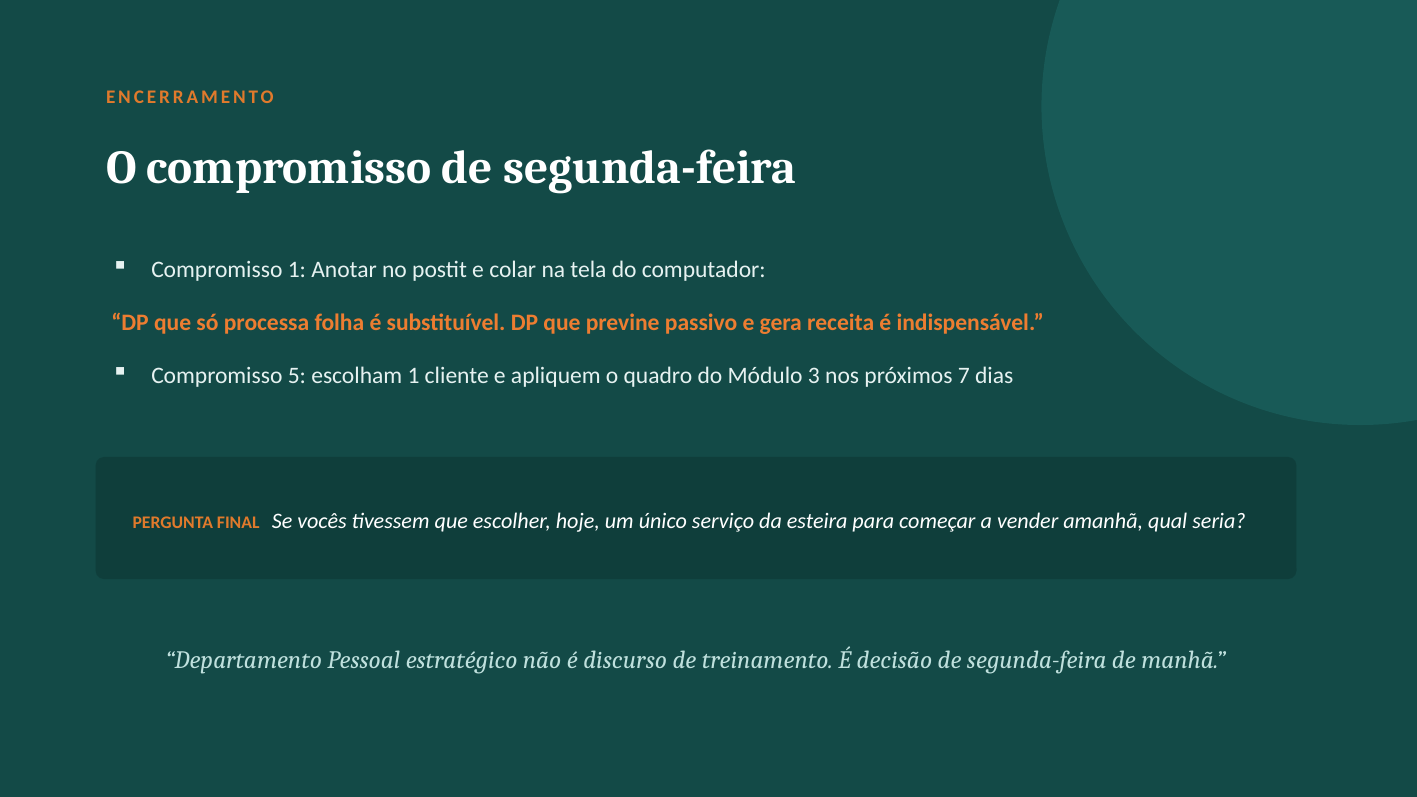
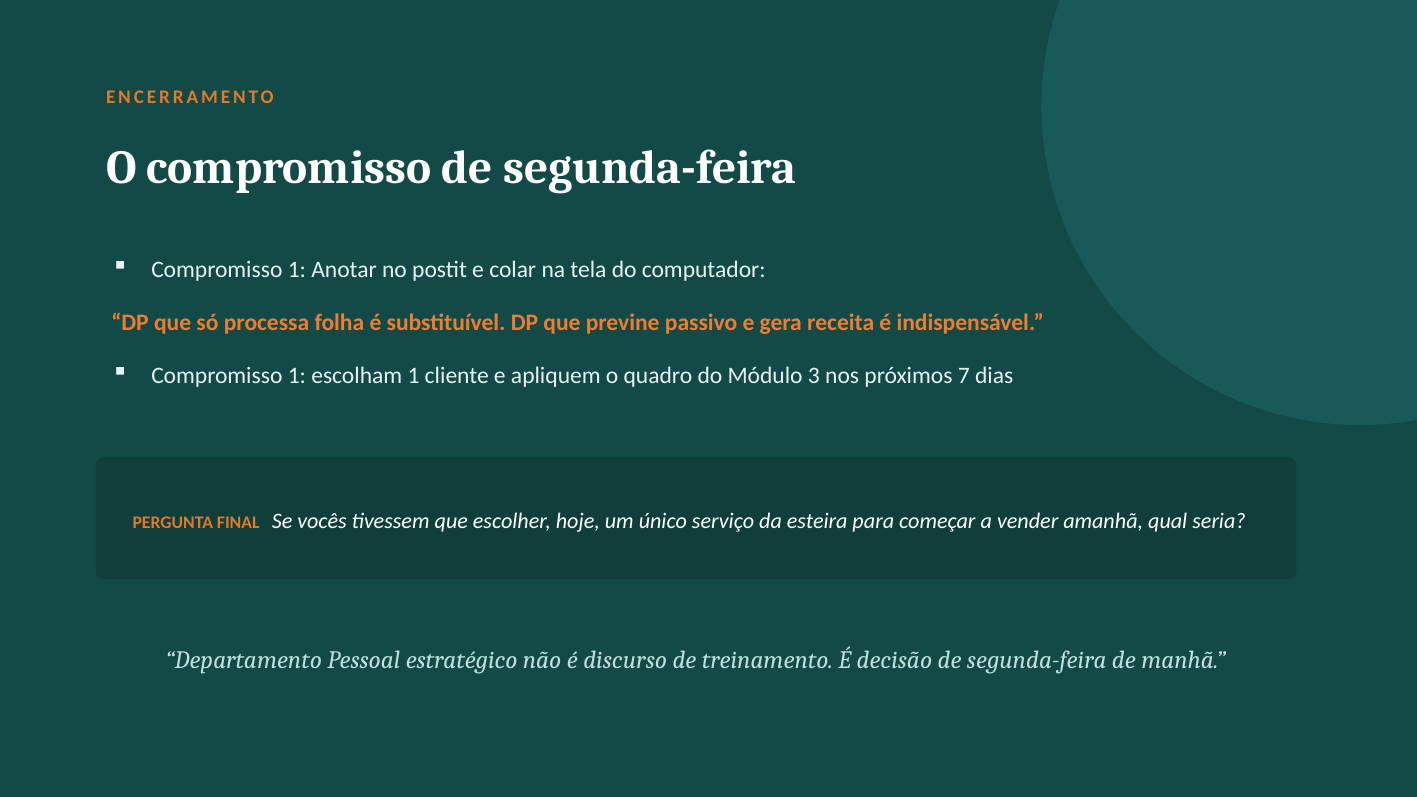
5: 5 -> 1 (297, 376)
